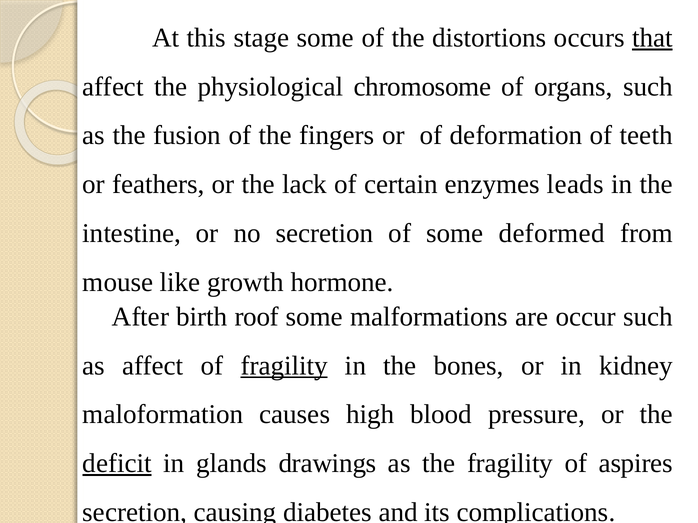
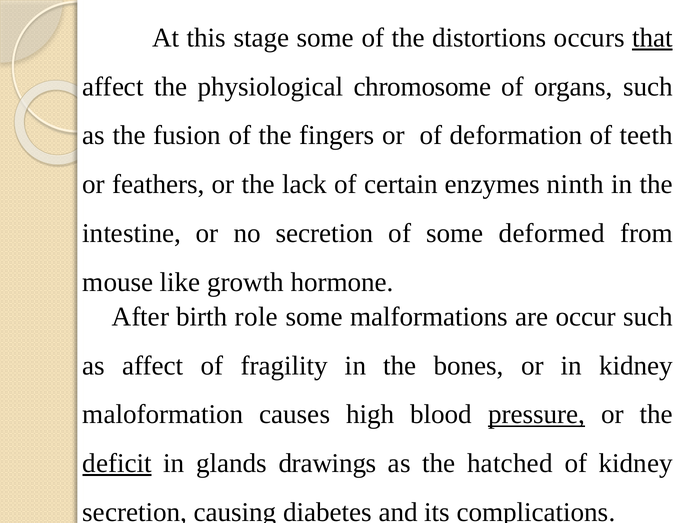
leads: leads -> ninth (575, 185)
roof: roof -> role (256, 317)
fragility underline: present -> none (284, 366)
pressure underline: none -> present (537, 415)
the fragility: fragility -> hatched (510, 464)
of aspires: aspires -> kidney (636, 464)
